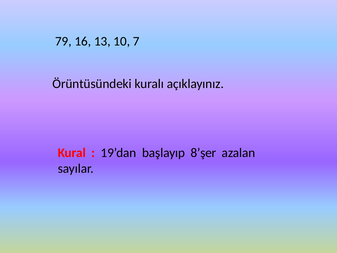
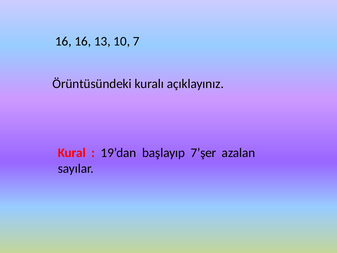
79: 79 -> 16 (63, 41)
8’şer: 8’şer -> 7’şer (203, 153)
